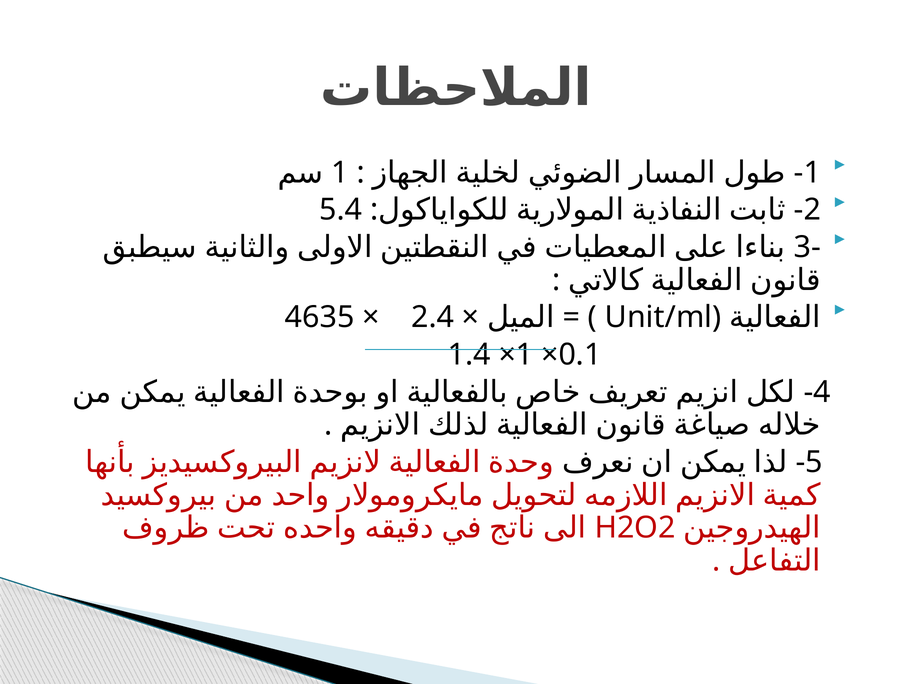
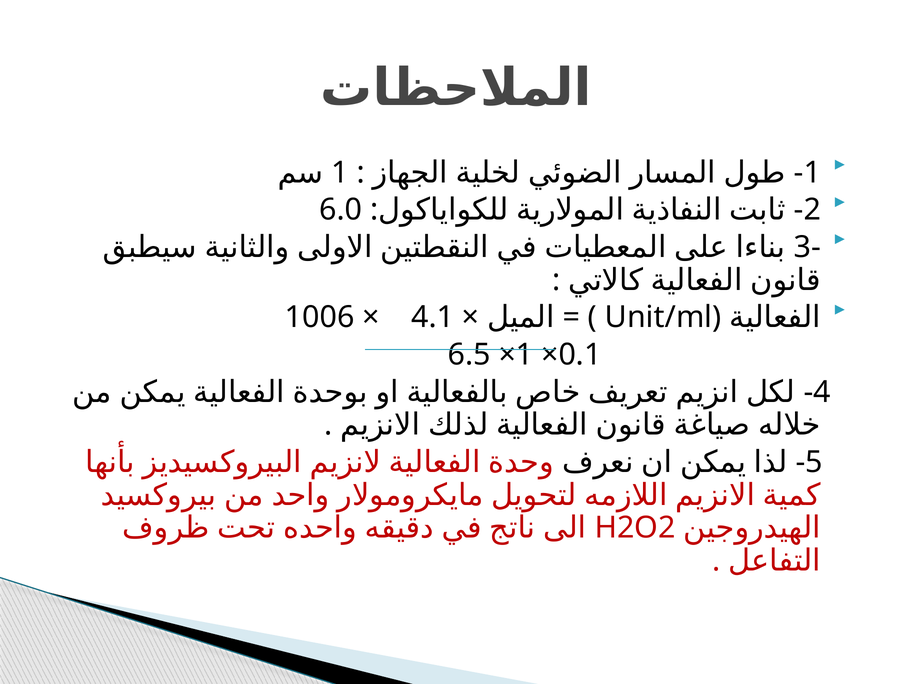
5.4: 5.4 -> 6.0 (341, 210)
4635: 4635 -> 1006 (320, 317)
2.4: 2.4 -> 4.1 (433, 317)
1.4: 1.4 -> 6.5 (469, 355)
